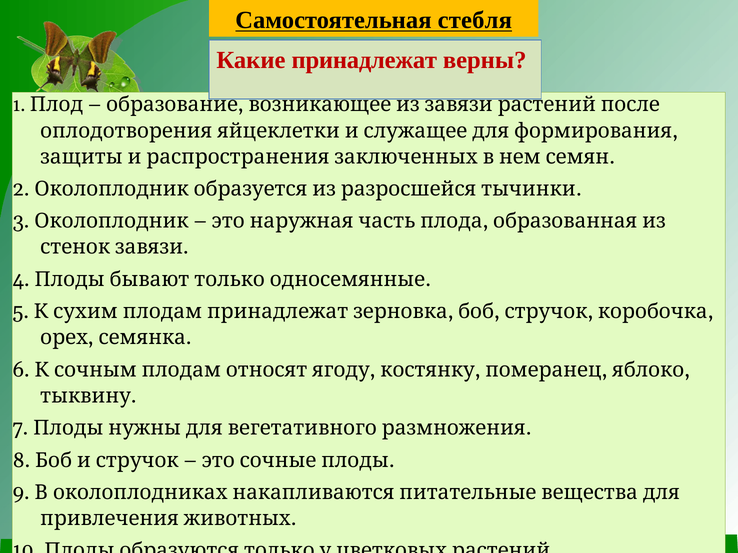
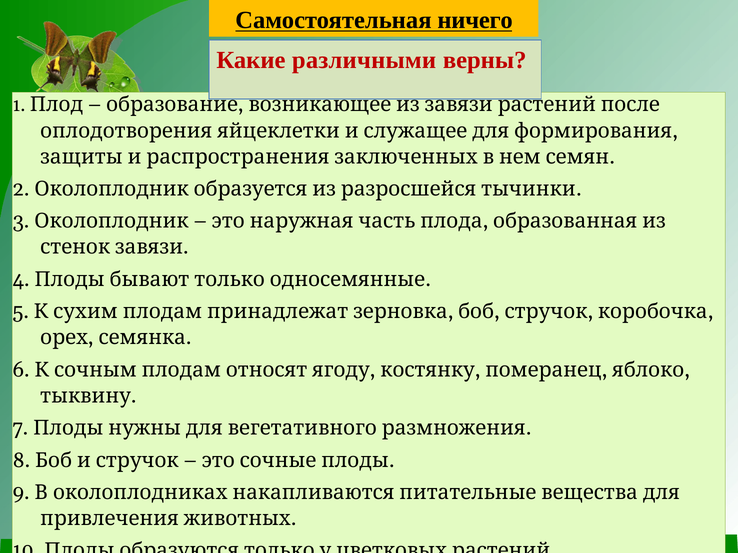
стебля: стебля -> ничего (475, 20)
принадлежат: принадлежат -> различными (364, 60)
